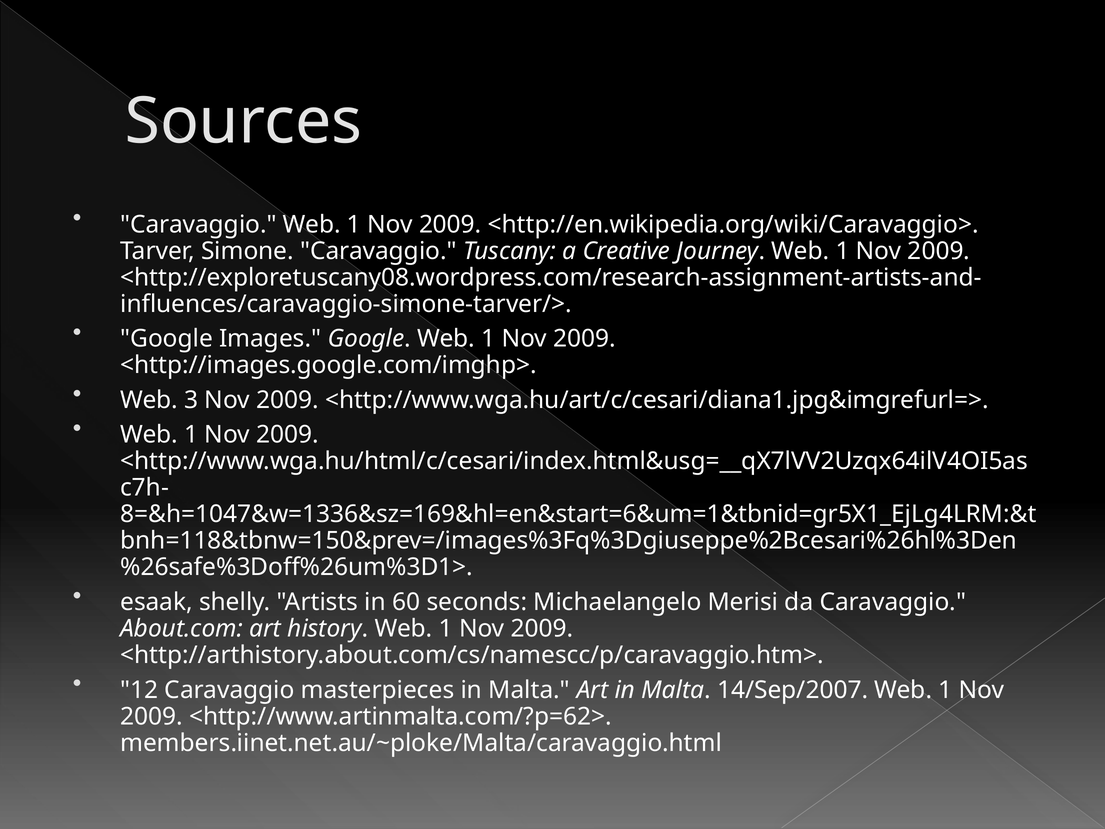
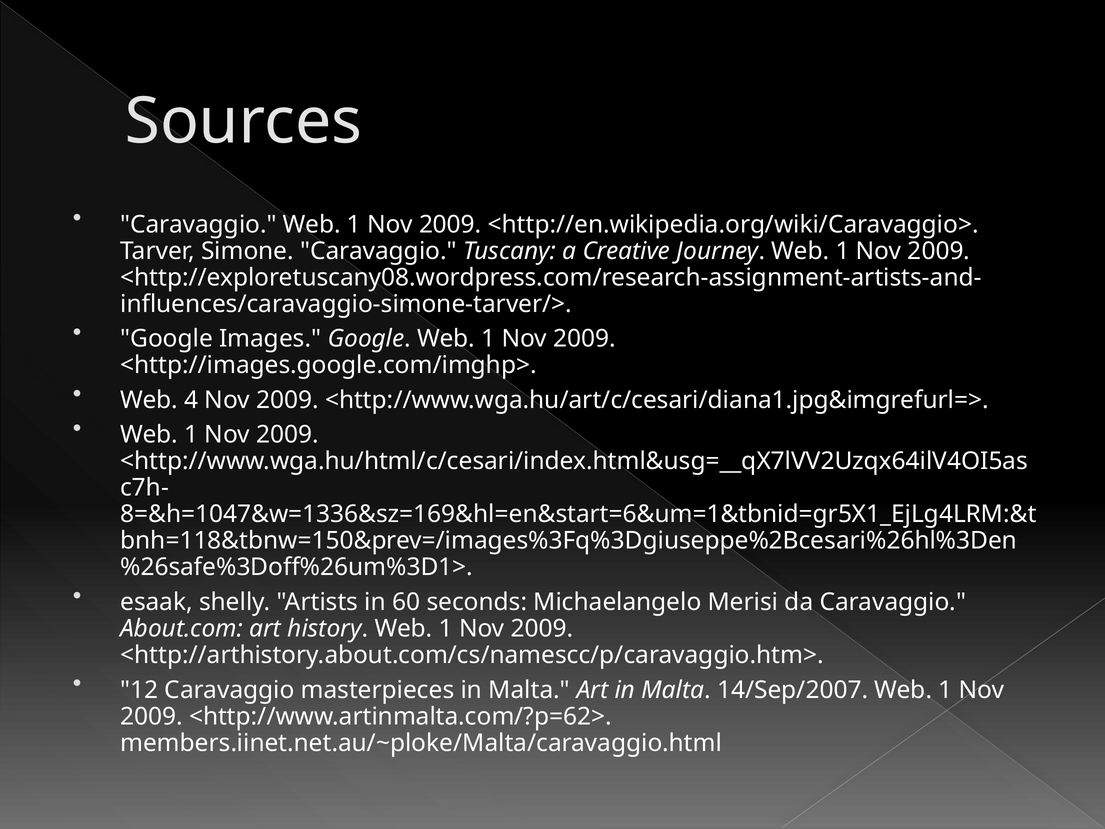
3: 3 -> 4 (191, 400)
